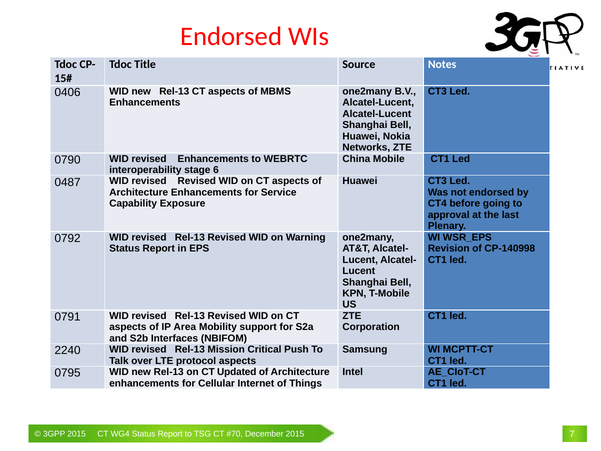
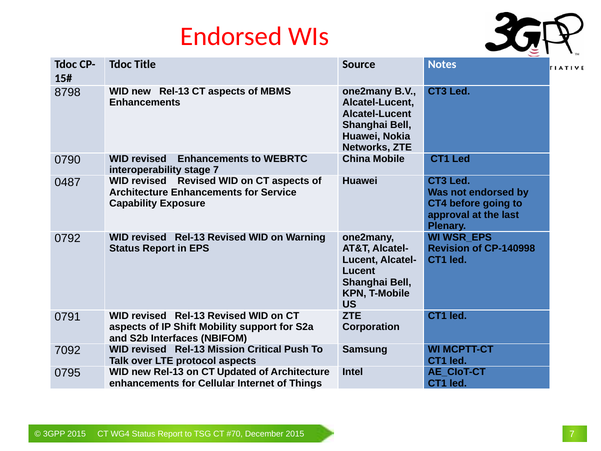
0406: 0406 -> 8798 (68, 92)
stage 6: 6 -> 7 (216, 170)
Area: Area -> Shift (185, 327)
2240: 2240 -> 7092 (68, 350)
